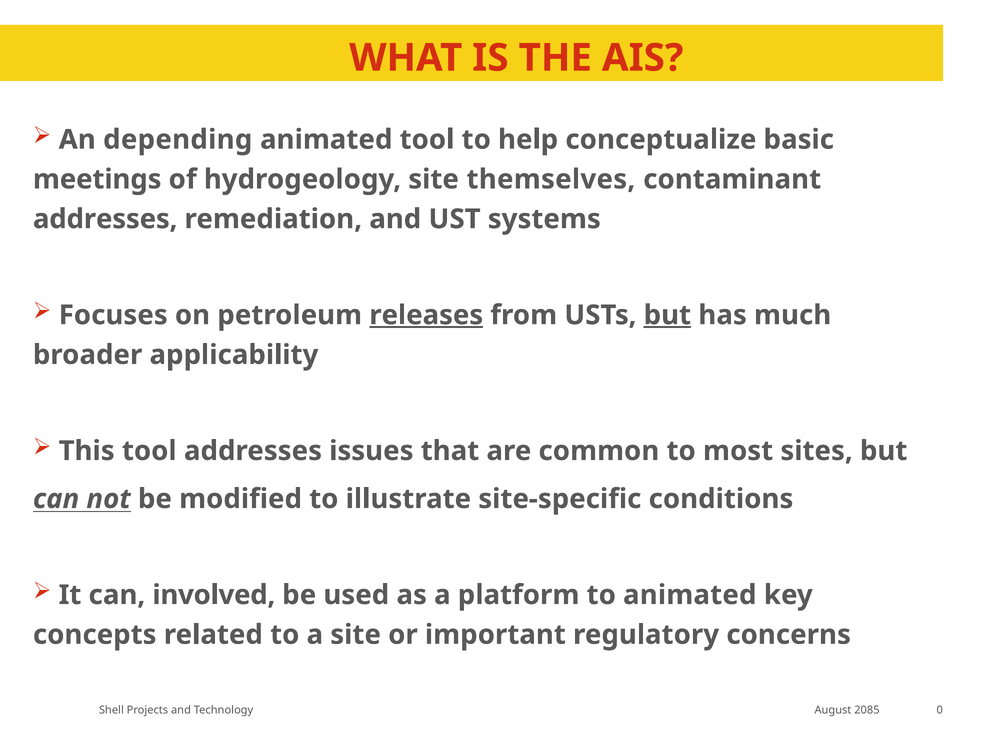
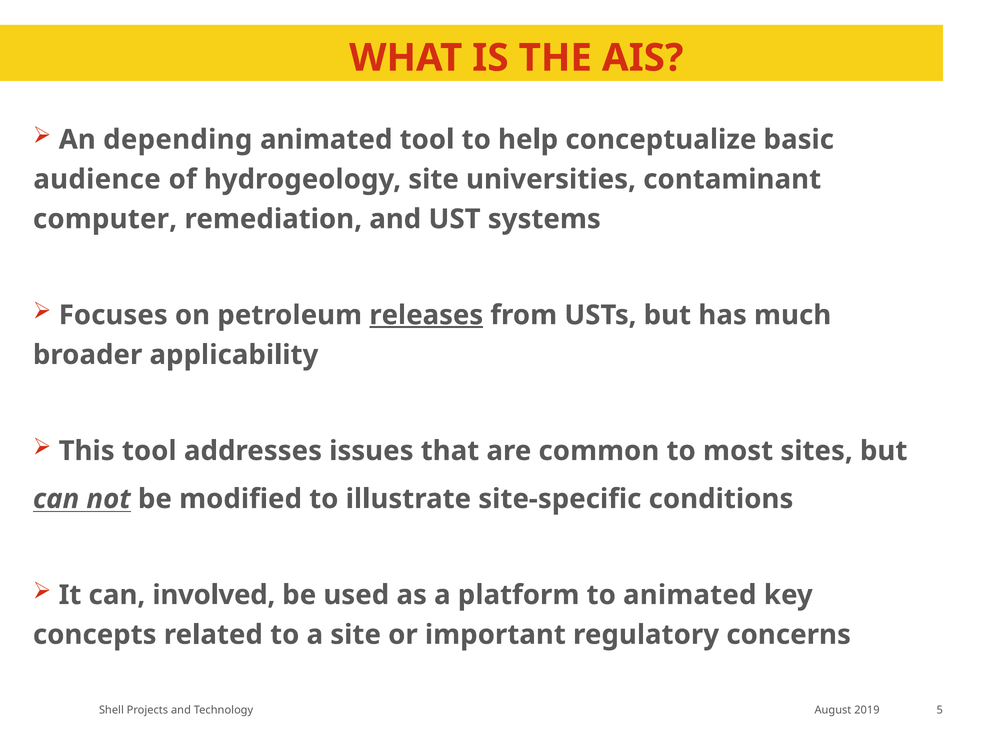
meetings: meetings -> audience (97, 179)
themselves: themselves -> universities (551, 179)
addresses: addresses -> computer (105, 219)
but underline: present -> none (667, 315)
2085: 2085 -> 2019 (867, 711)
0: 0 -> 5 (940, 711)
